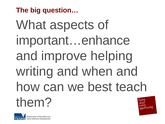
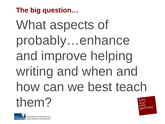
important…enhance: important…enhance -> probably…enhance (73, 40)
